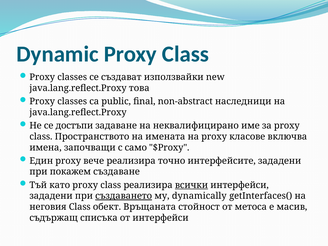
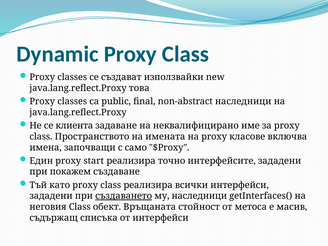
достъпи: достъпи -> клиента (74, 126)
вече: вече -> start (94, 161)
всички underline: present -> none (191, 185)
му dynamically: dynamically -> наследници (199, 196)
